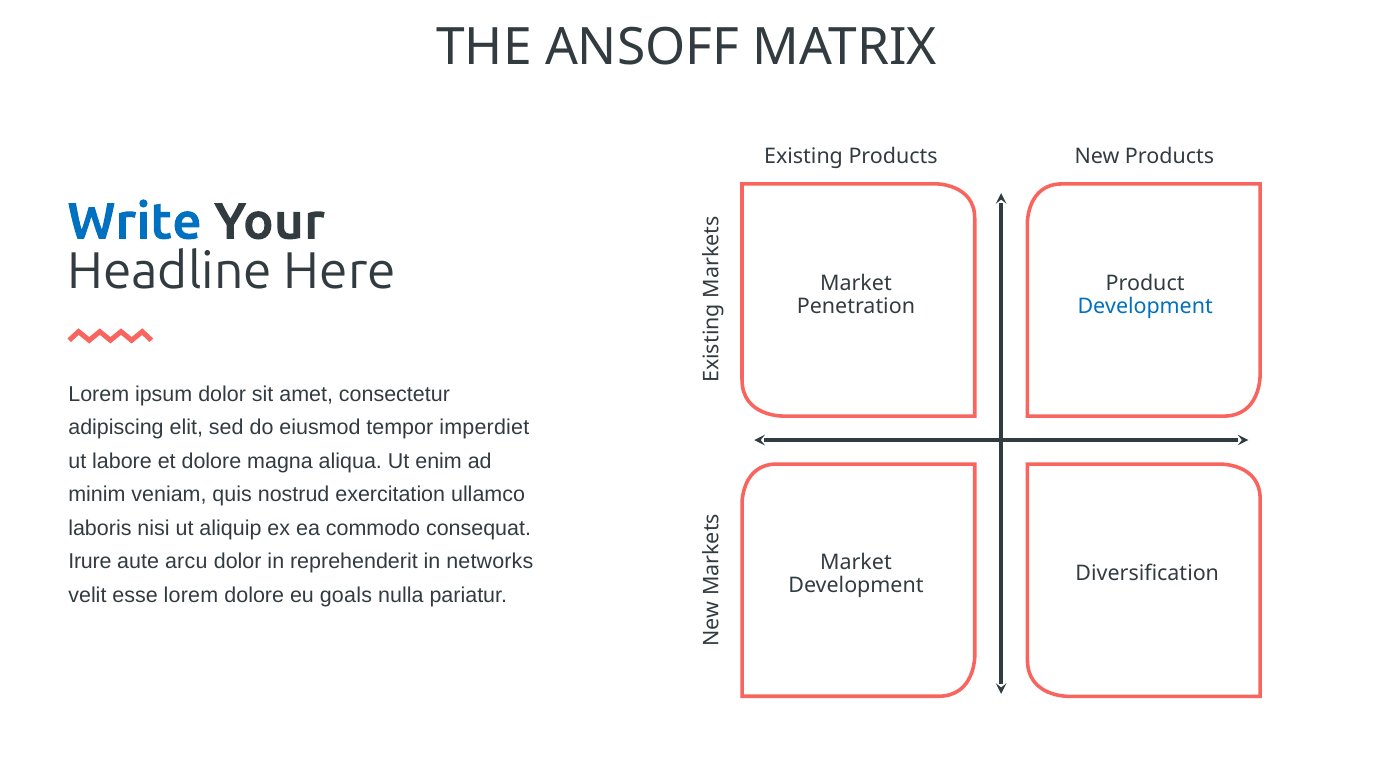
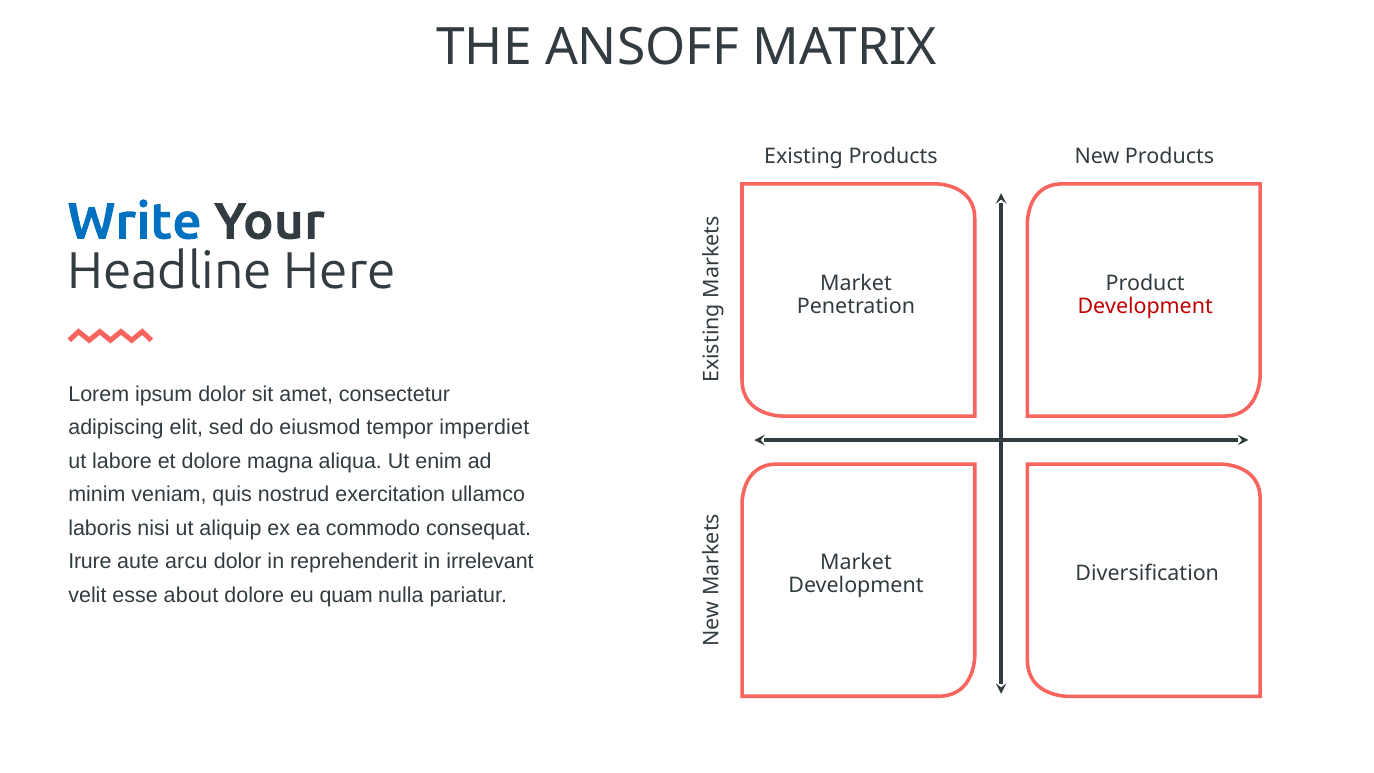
Development colour: blue -> red (1145, 307)
networks: networks -> irrelevant (490, 561)
esse lorem: lorem -> about (191, 595)
goals: goals -> quam (346, 595)
